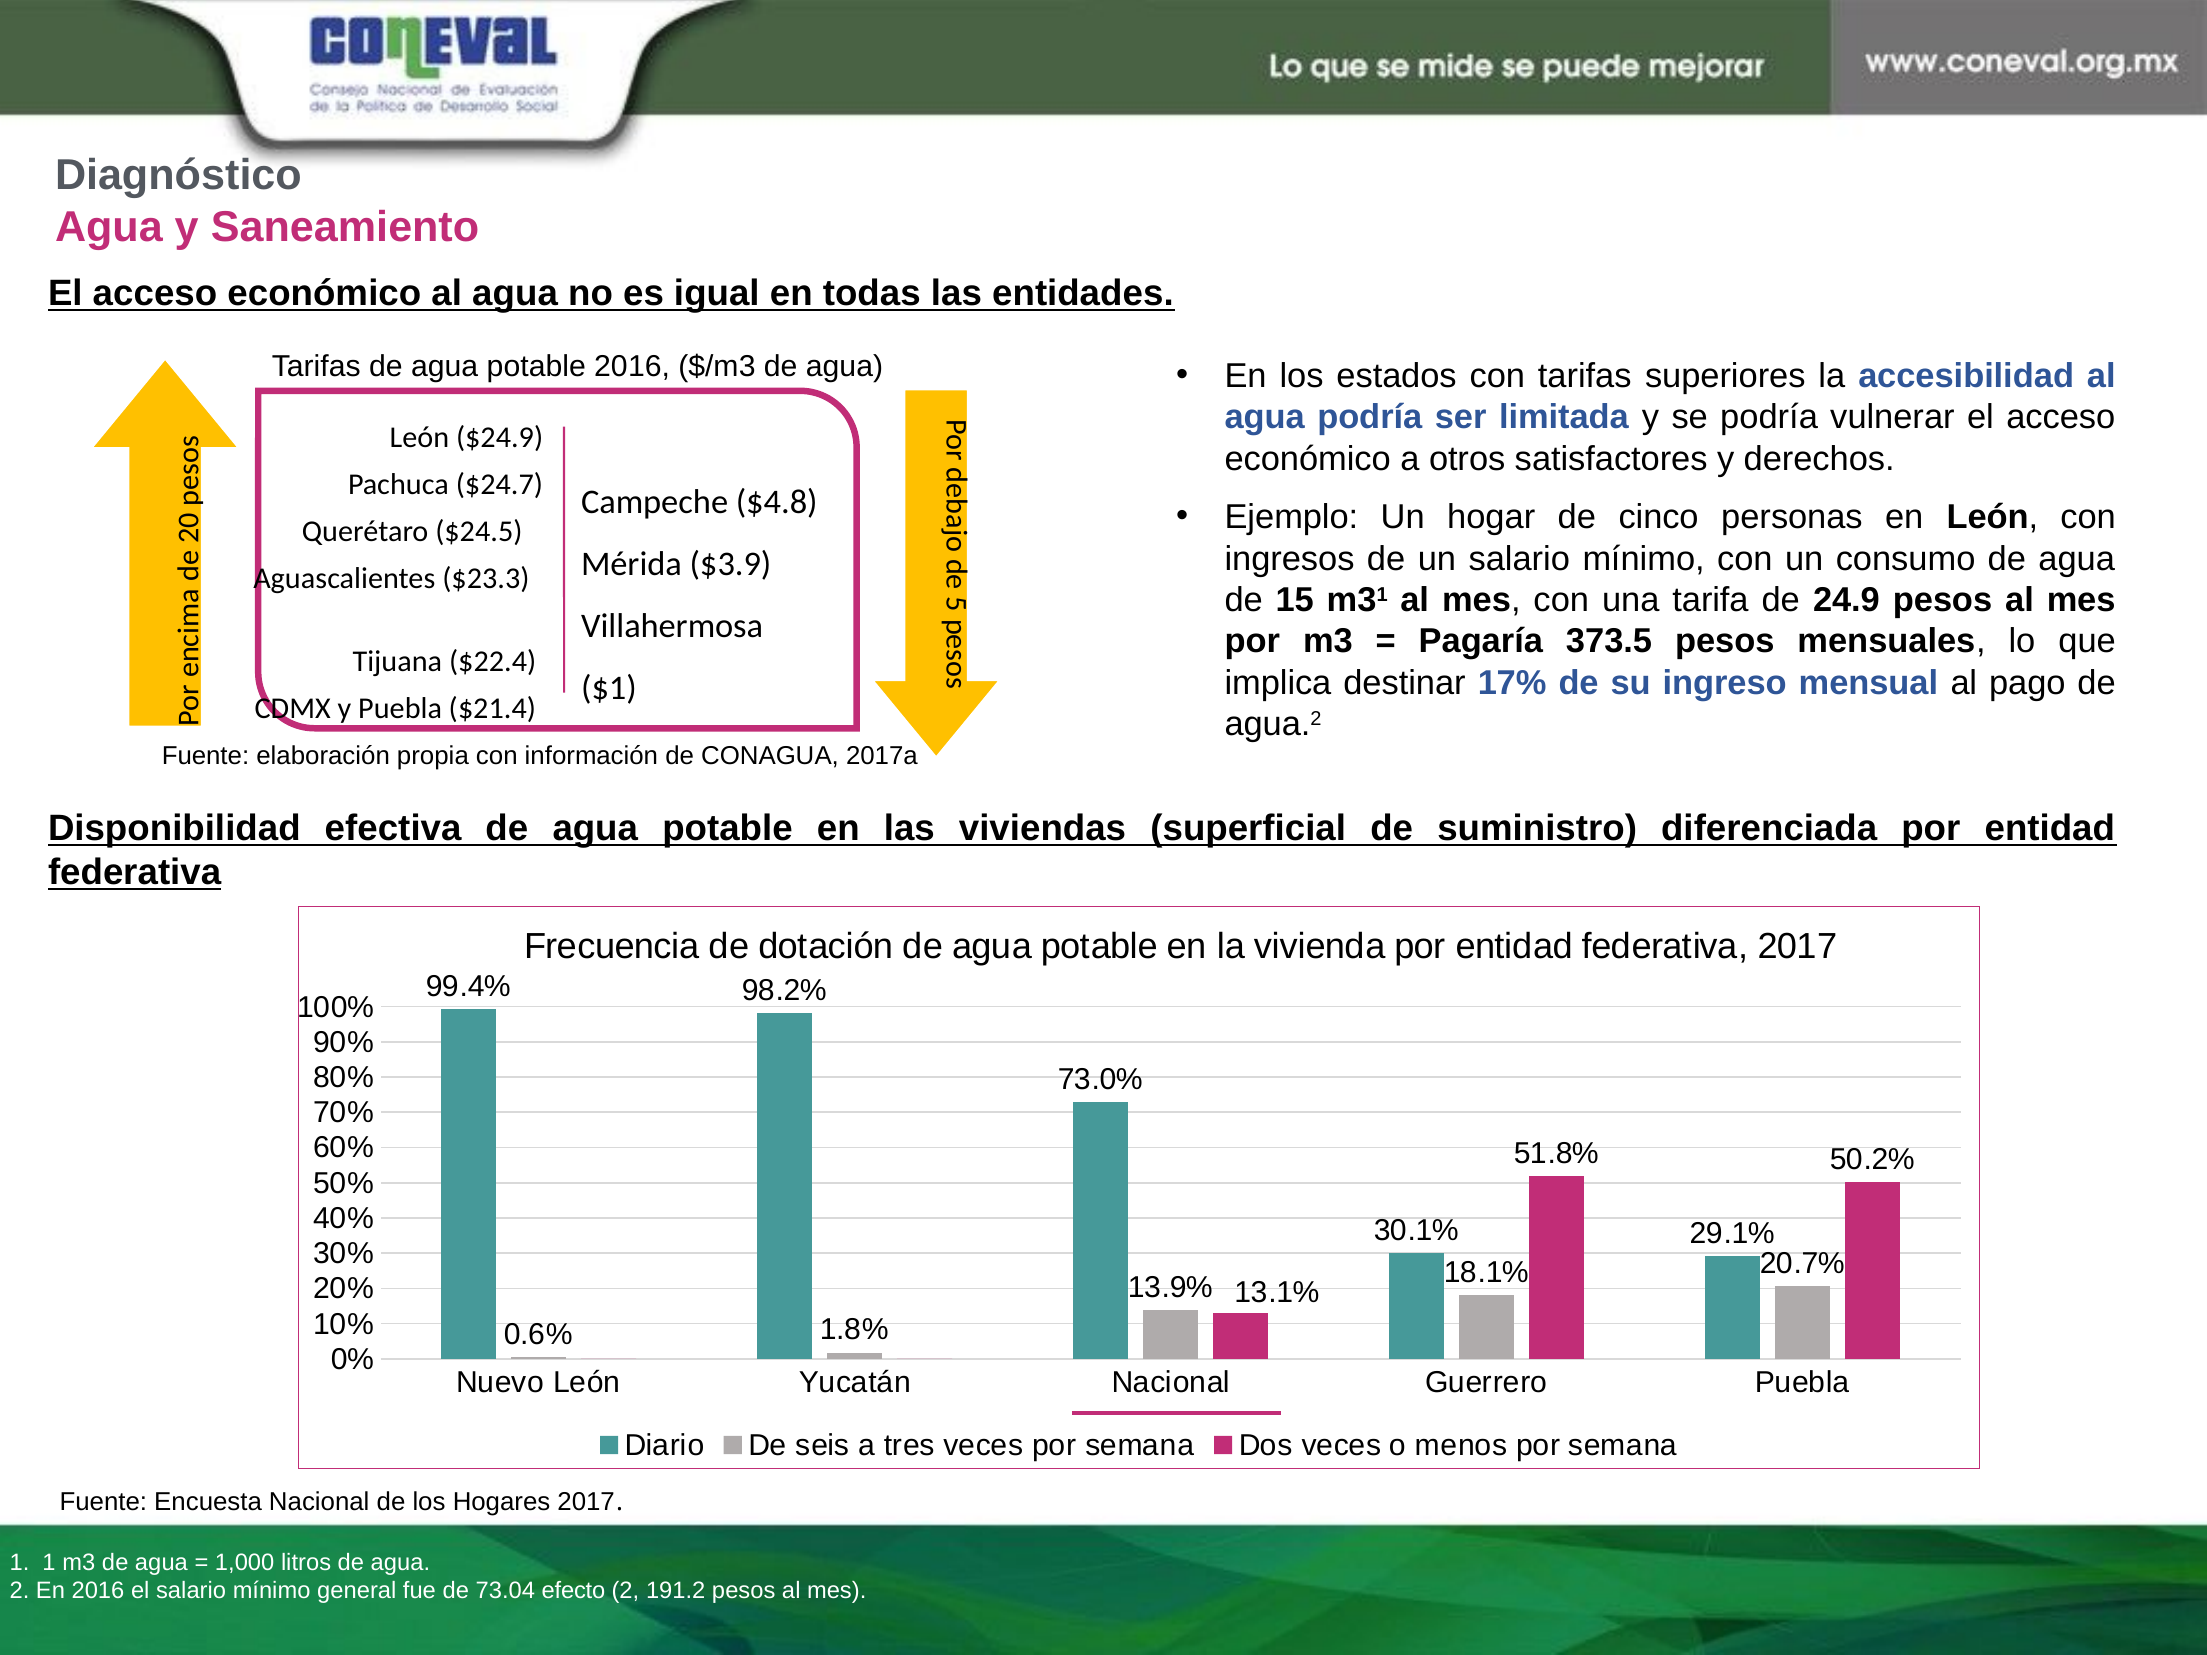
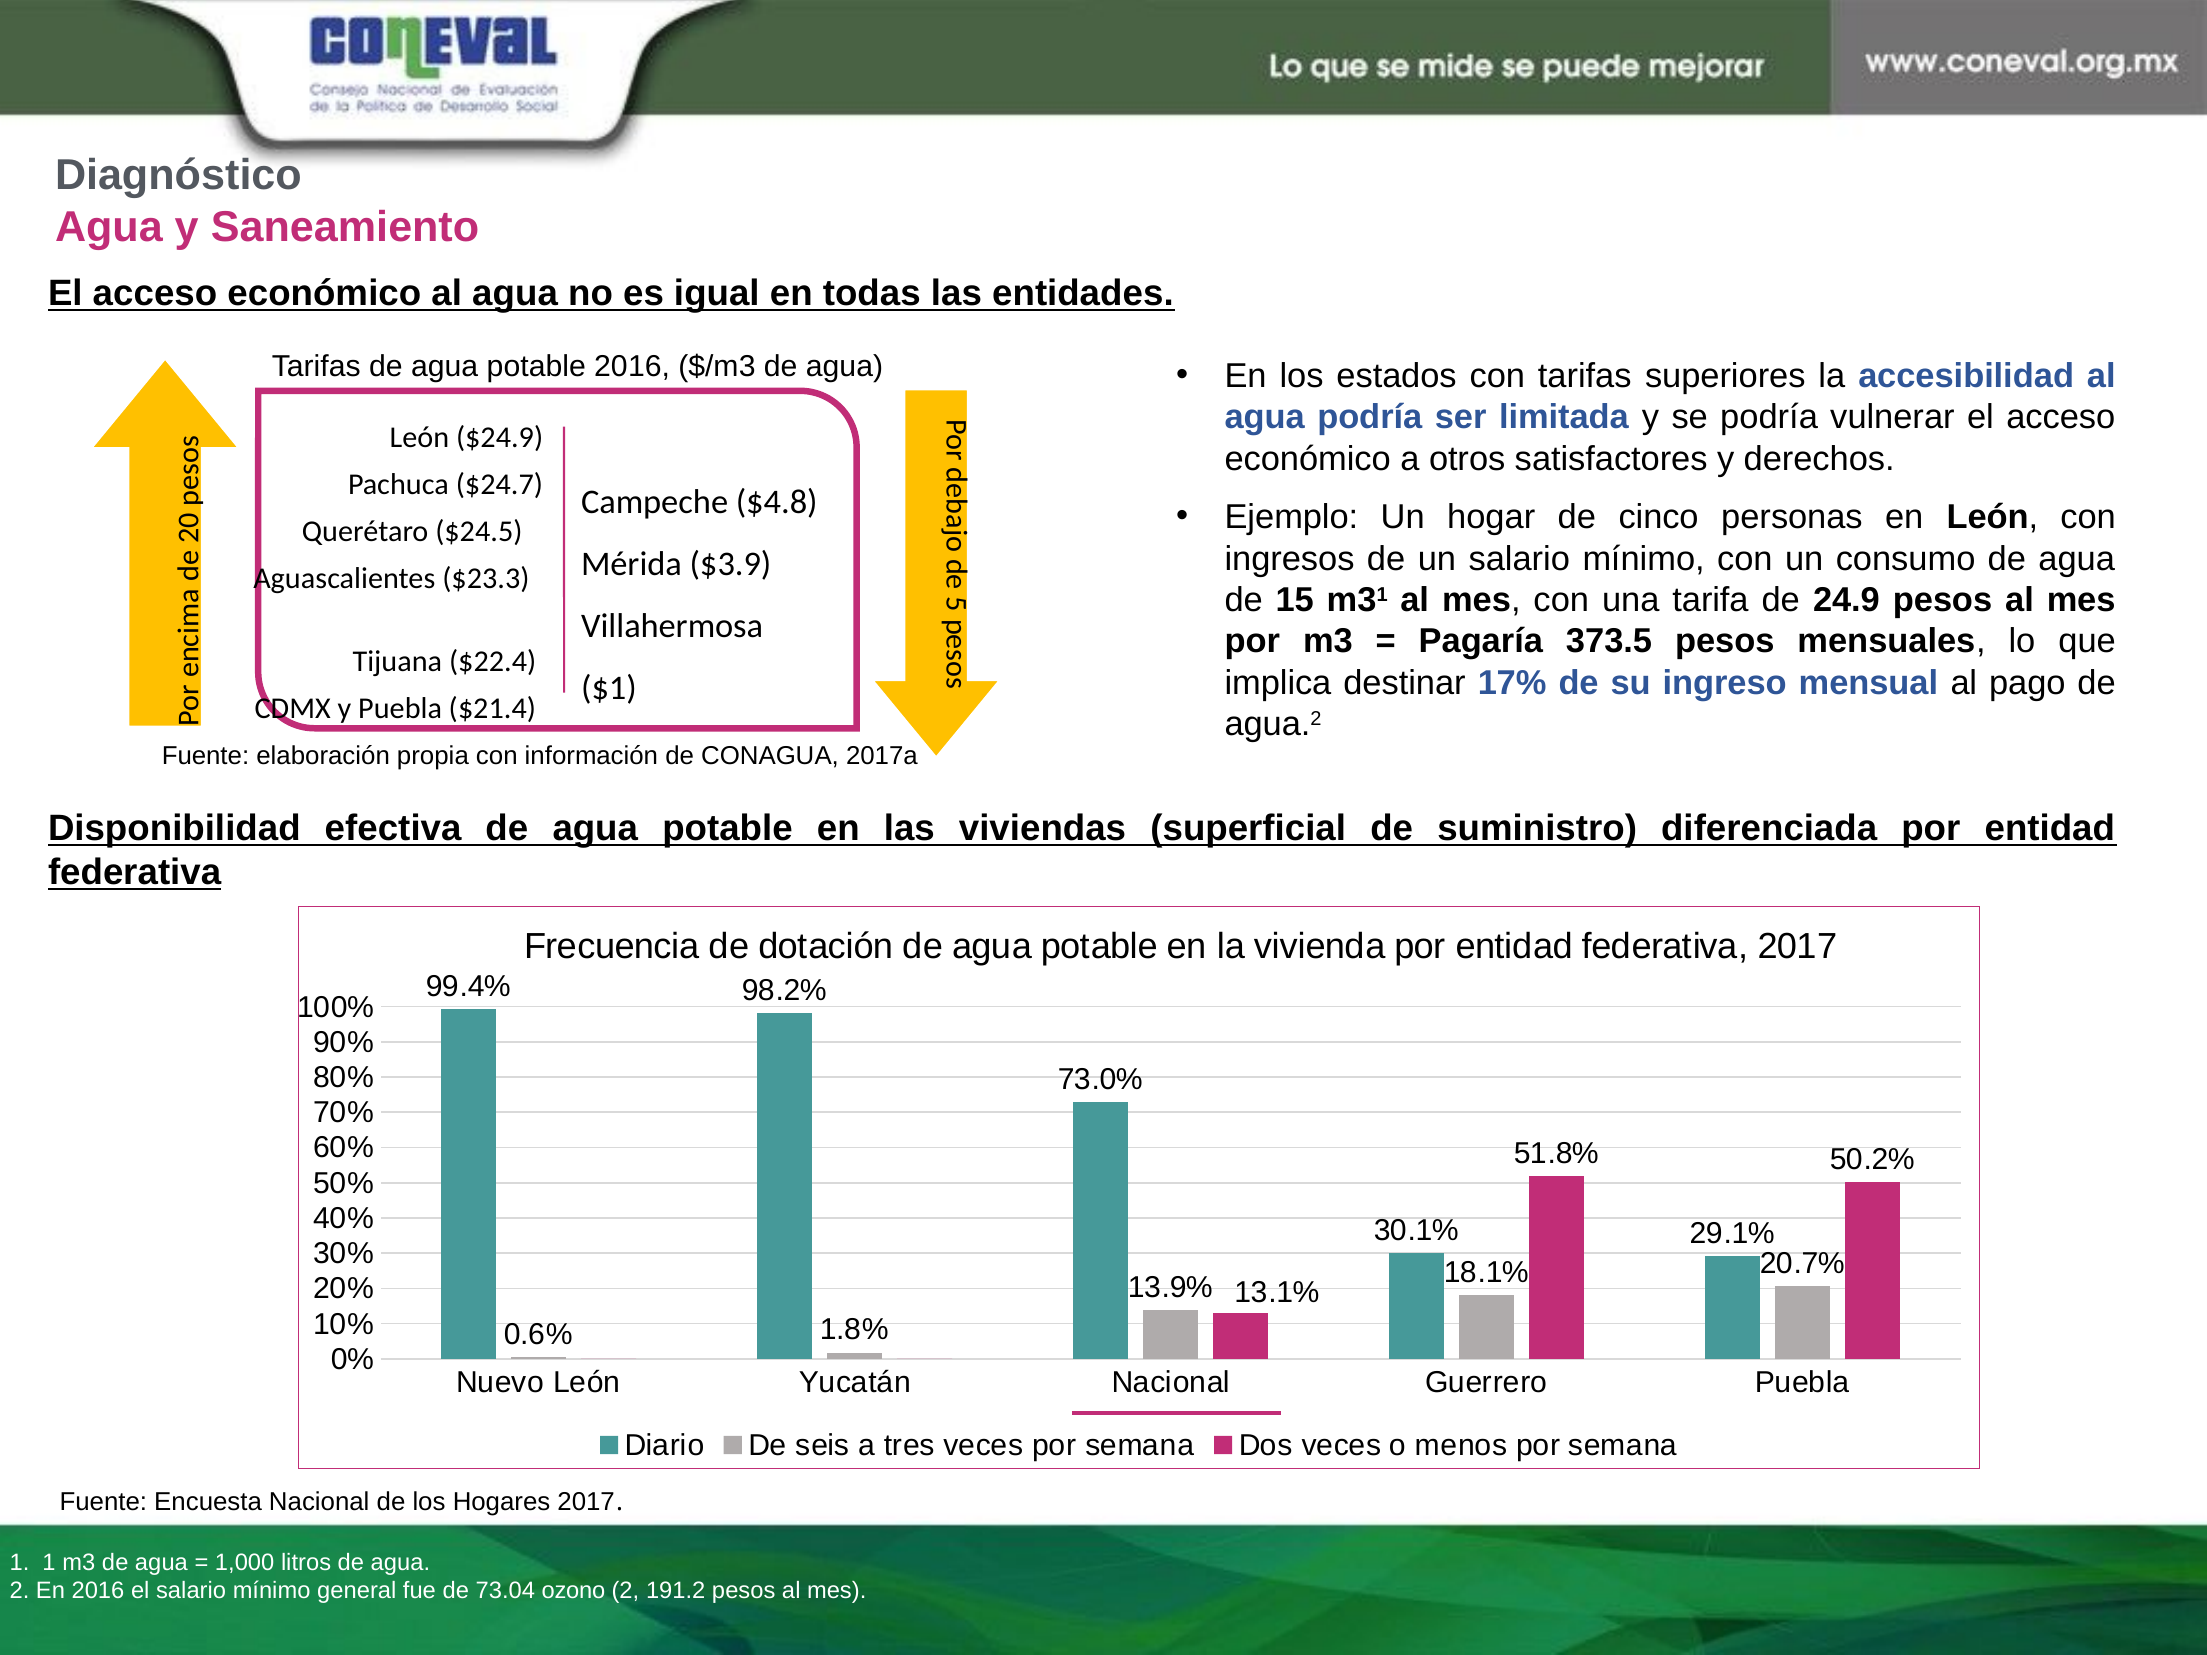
efecto: efecto -> ozono (573, 1591)
